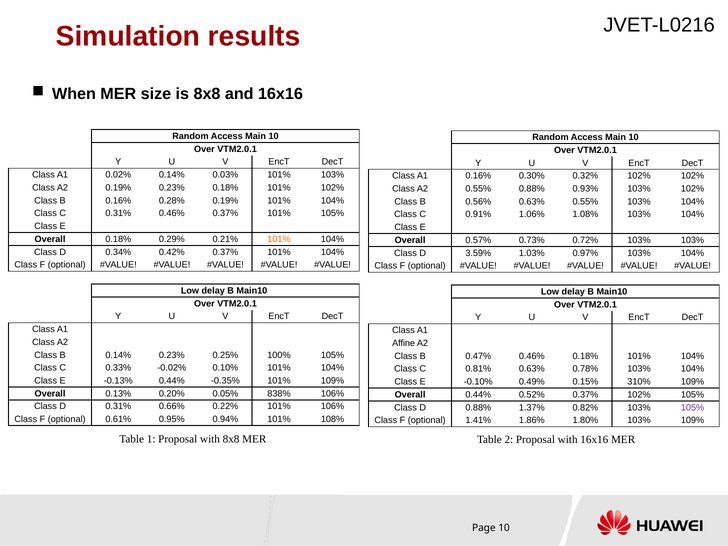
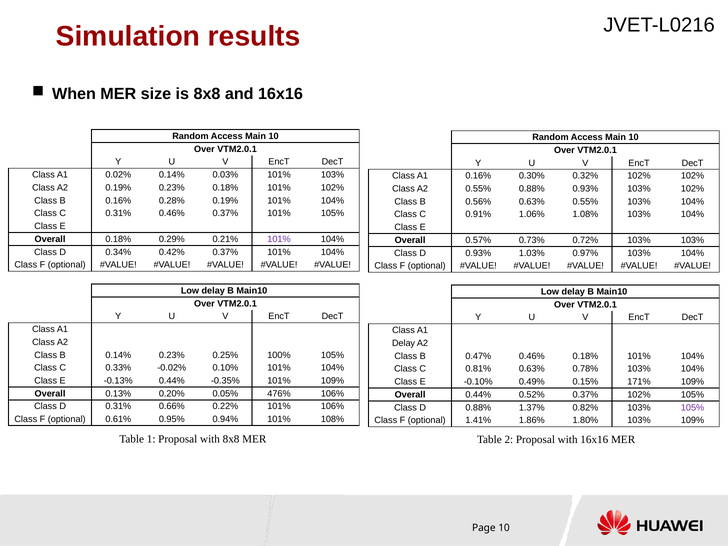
101% colour: orange -> purple (279, 239)
D 3.59%: 3.59% -> 0.93% (478, 253)
Affine: Affine -> Delay (404, 343)
310%: 310% -> 171% (639, 382)
838%: 838% -> 476% (279, 394)
